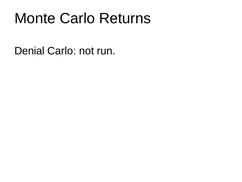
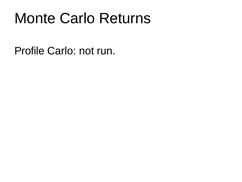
Denial: Denial -> Profile (29, 51)
